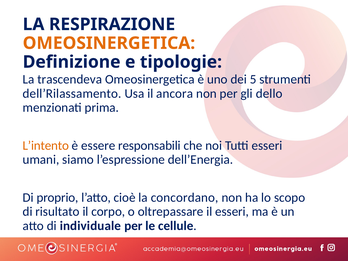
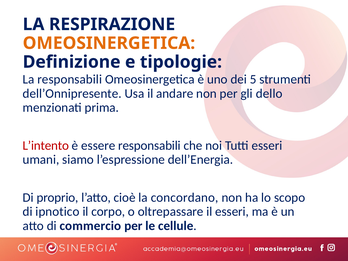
La trascendeva: trascendeva -> responsabili (70, 79)
dell’Rilassamento: dell’Rilassamento -> dell’Onnipresente (72, 93)
ancora: ancora -> andare (175, 93)
L’intento colour: orange -> red (46, 145)
risultato: risultato -> ipnotico (57, 212)
individuale: individuale -> commercio (90, 226)
